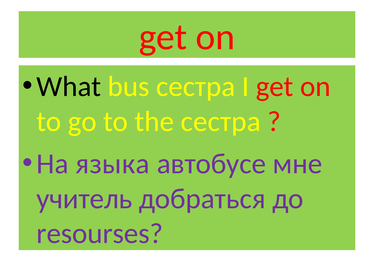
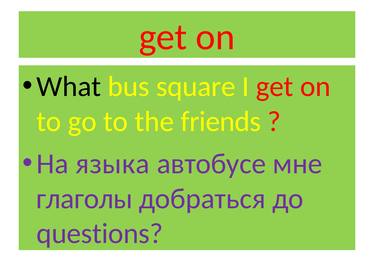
bus сестра: сестра -> square (196, 87)
the сестра: сестра -> friends (221, 122)
учитель: учитель -> глаголы (84, 199)
resourses: resourses -> questions (100, 234)
